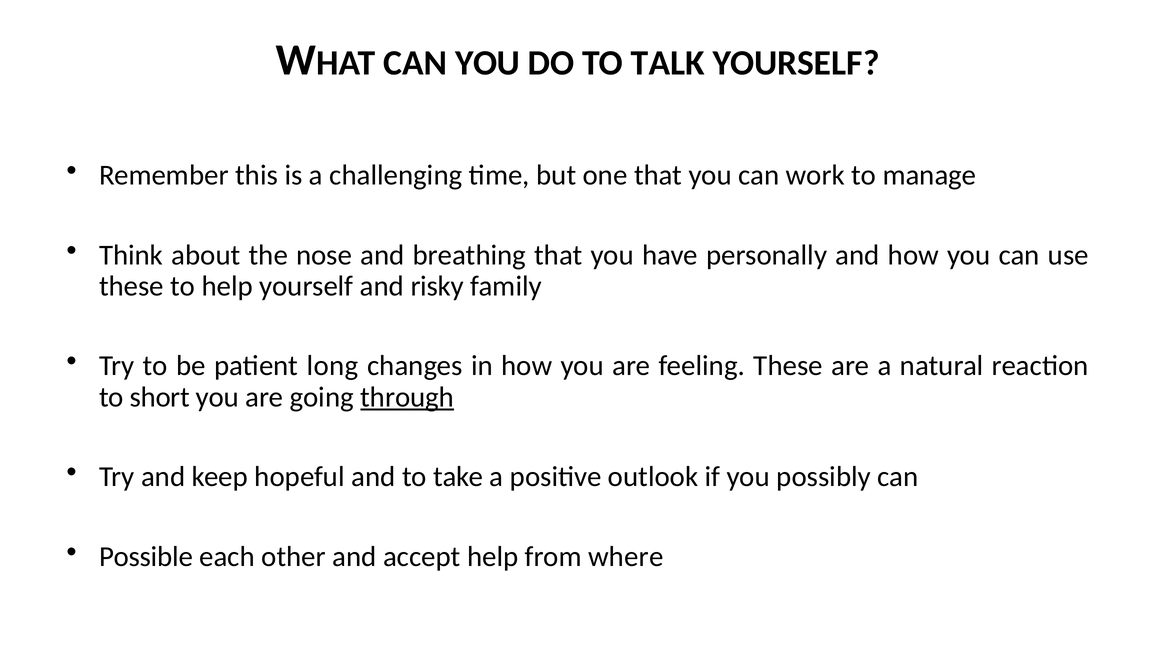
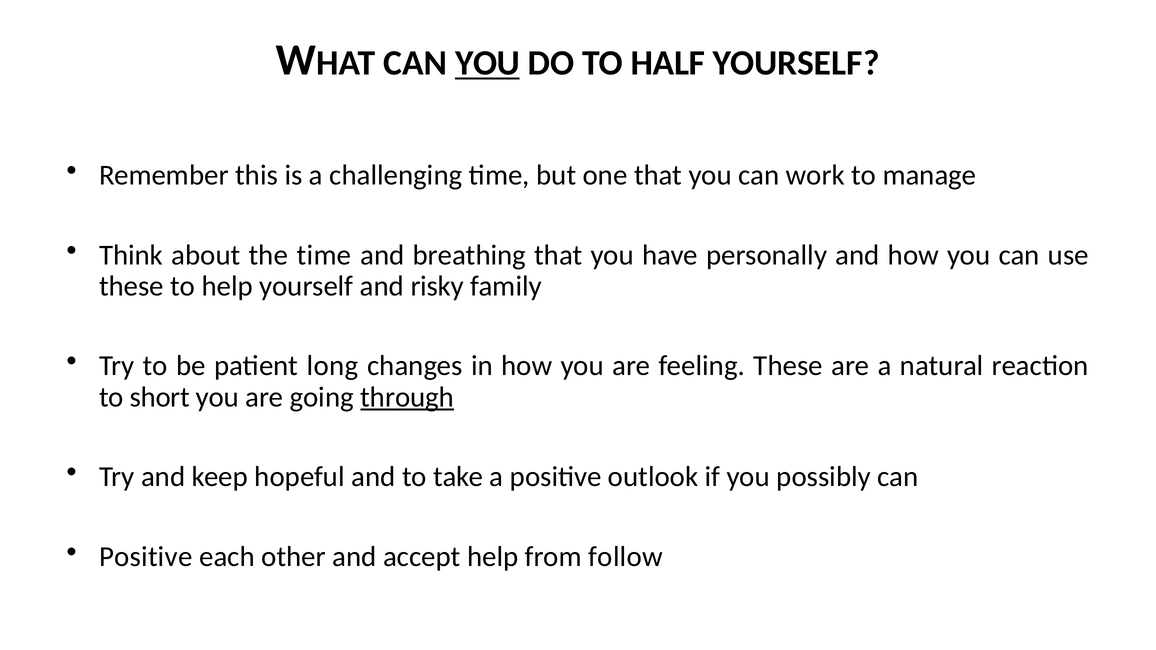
YOU underline: none -> present (488, 63)
TALK: TALK -> HALF (668, 63)
the nose: nose -> time (324, 255)
Possible: Possible -> Positive (146, 557)
where: where -> follow (626, 557)
